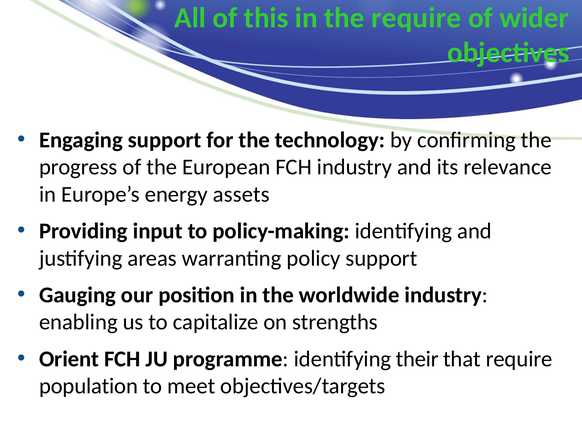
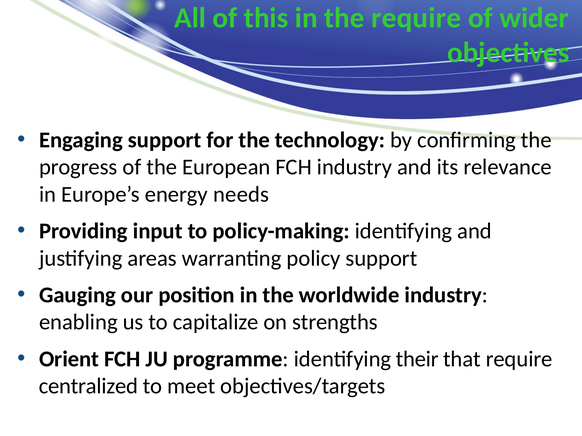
assets: assets -> needs (241, 194)
population: population -> centralized (89, 387)
